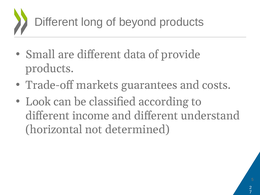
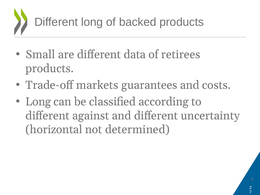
beyond: beyond -> backed (138, 22)
provide: provide -> retirees (181, 55)
Look: Look -> Long (38, 102)
income: income -> against (91, 116)
understand: understand -> uncertainty (210, 116)
